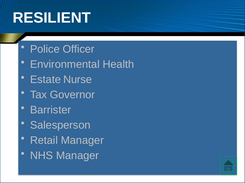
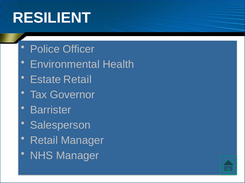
Estate Nurse: Nurse -> Retail (77, 80)
